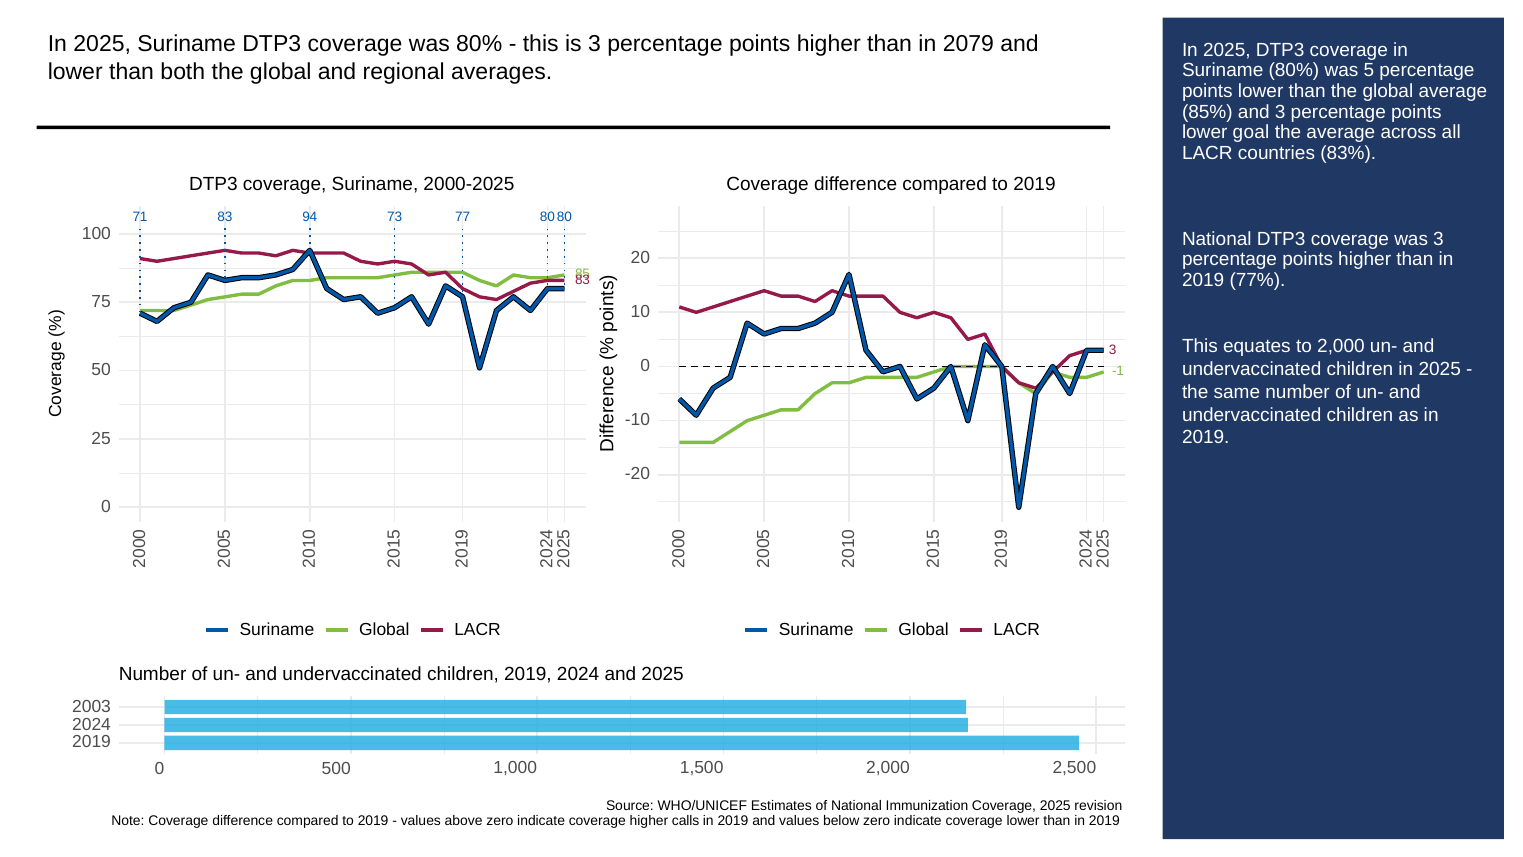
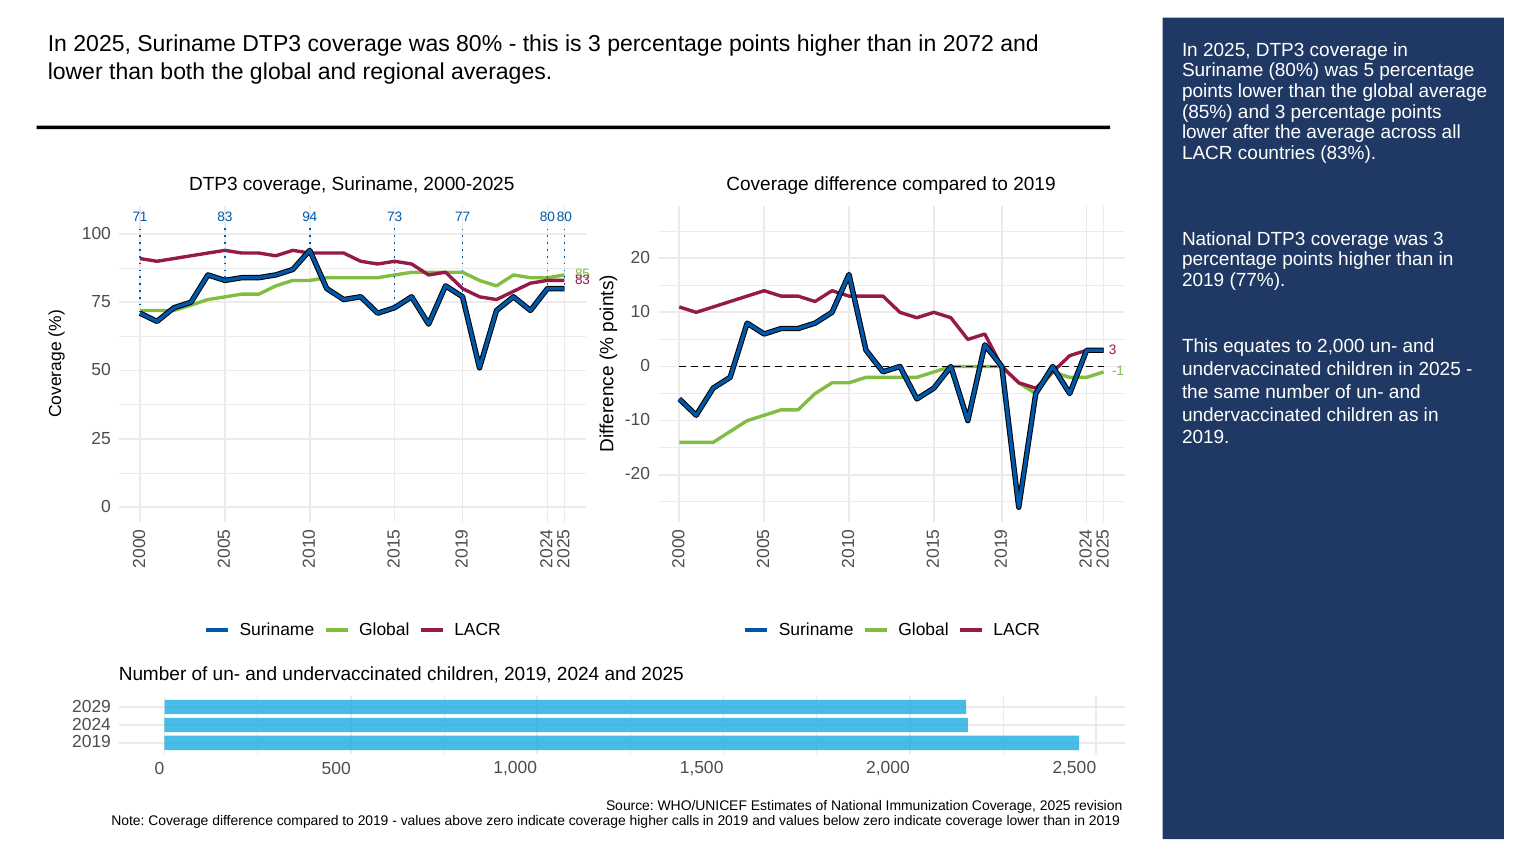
2079: 2079 -> 2072 (968, 44)
goal: goal -> after (1251, 132)
2003: 2003 -> 2029 (92, 706)
